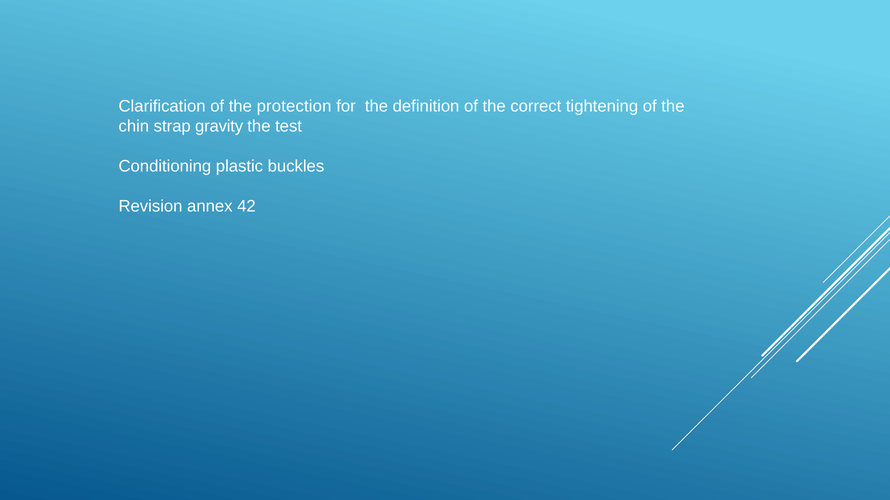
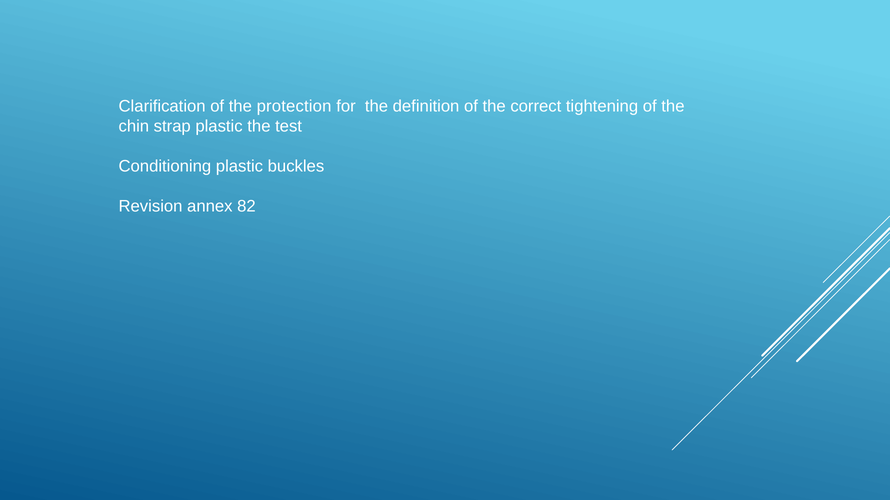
strap gravity: gravity -> plastic (219, 127)
42: 42 -> 82 (246, 207)
